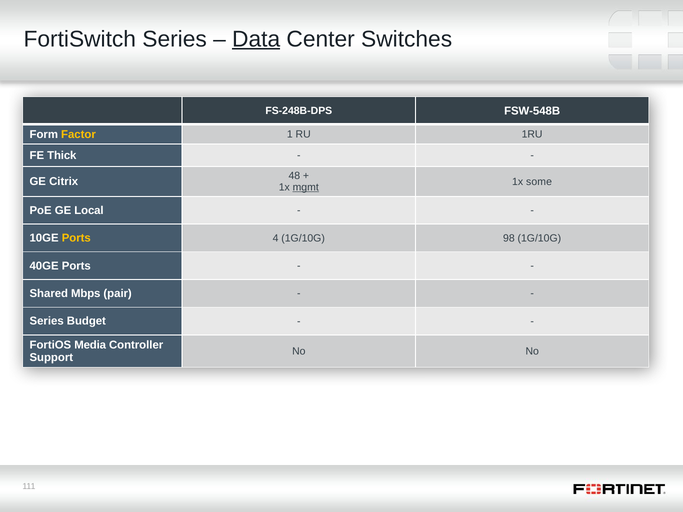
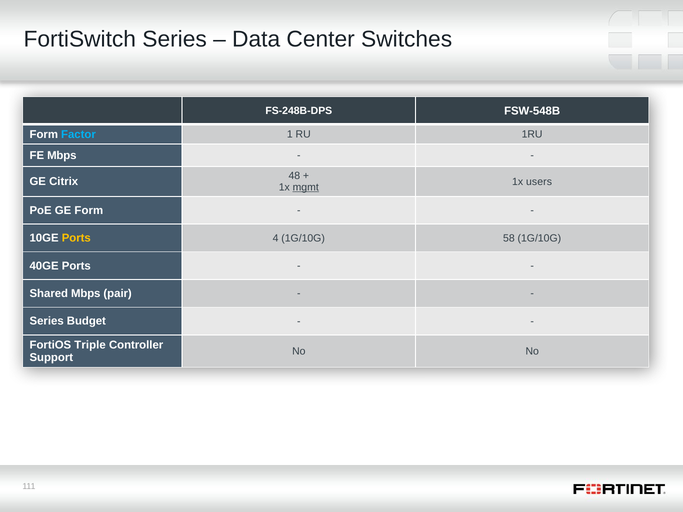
Data underline: present -> none (256, 39)
Factor colour: yellow -> light blue (78, 134)
FE Thick: Thick -> Mbps (62, 155)
some: some -> users (539, 182)
GE Local: Local -> Form (89, 211)
98: 98 -> 58 (509, 238)
Media: Media -> Triple (90, 345)
